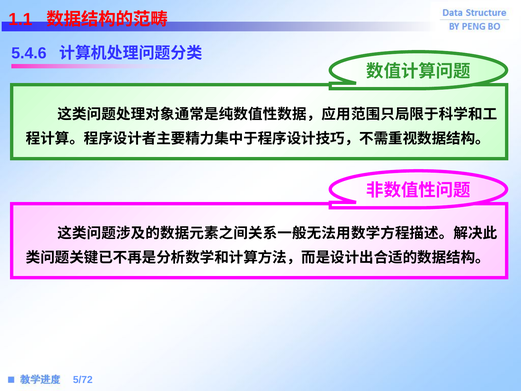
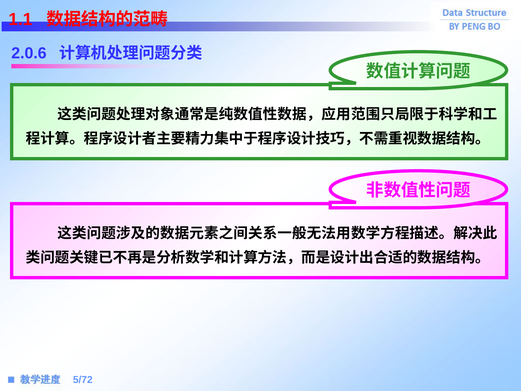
5.4.6: 5.4.6 -> 2.0.6 (29, 53)
